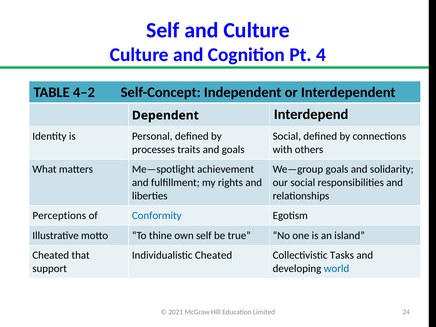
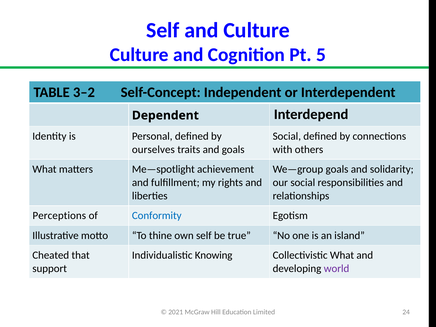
4: 4 -> 5 (321, 55)
4–2: 4–2 -> 3–2 (84, 92)
processes: processes -> ourselves (153, 150)
Individualistic Cheated: Cheated -> Knowing (214, 255)
Collectivistic Tasks: Tasks -> What (342, 255)
world colour: blue -> purple (336, 269)
